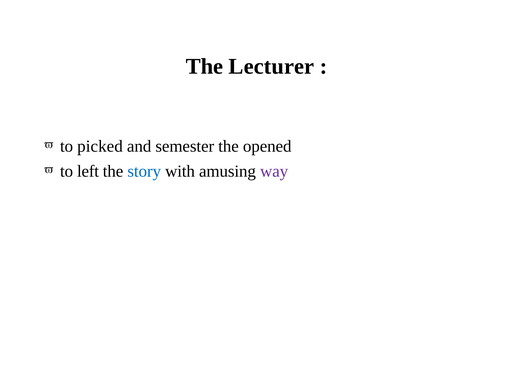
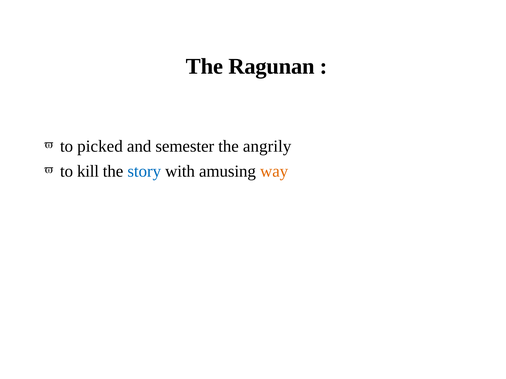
Lecturer: Lecturer -> Ragunan (272, 67)
opened: opened -> angrily (267, 146)
left: left -> kill (88, 172)
way colour: purple -> orange (274, 172)
